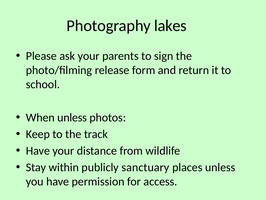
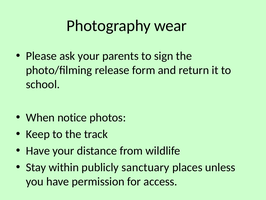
lakes: lakes -> wear (170, 26)
When unless: unless -> notice (72, 117)
